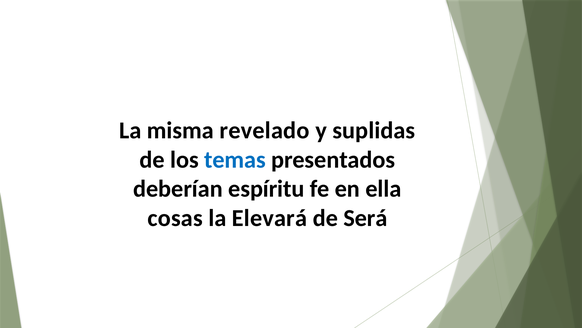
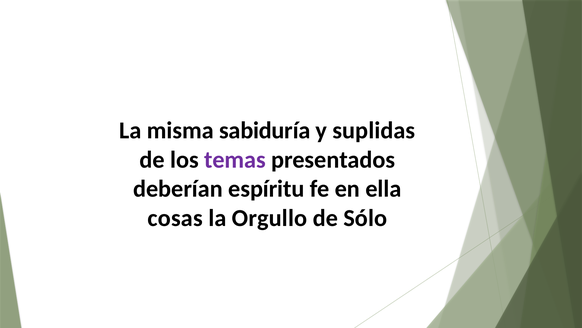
revelado: revelado -> sabiduría (265, 130)
temas colour: blue -> purple (235, 159)
Elevará: Elevará -> Orgullo (270, 218)
Será: Será -> Sólo (365, 218)
